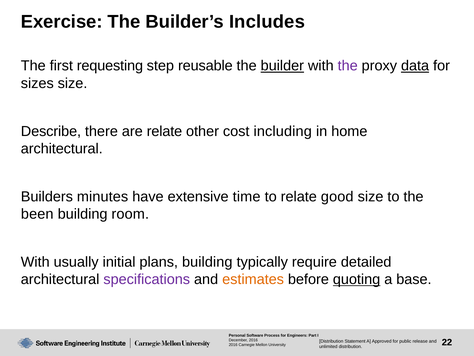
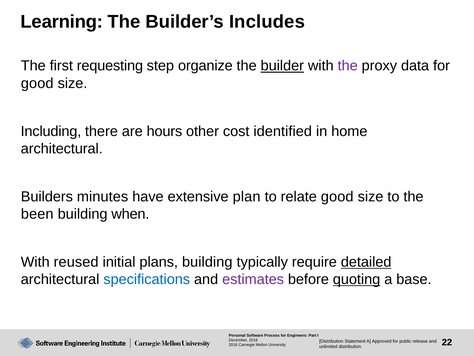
Exercise: Exercise -> Learning (62, 22)
reusable: reusable -> organize (205, 66)
data underline: present -> none (415, 66)
sizes: sizes -> good (37, 83)
Describe: Describe -> Including (51, 131)
are relate: relate -> hours (164, 131)
including: including -> identified (283, 131)
time: time -> plan (247, 196)
room: room -> when (130, 214)
usually: usually -> reused (76, 262)
detailed underline: none -> present (366, 262)
specifications colour: purple -> blue (147, 279)
estimates colour: orange -> purple (253, 279)
